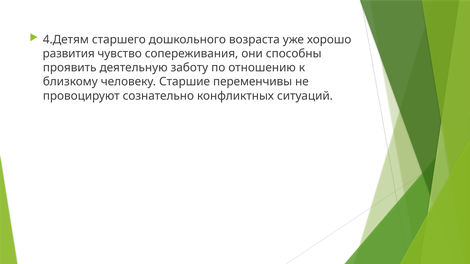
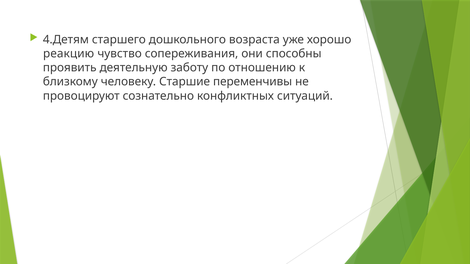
развития: развития -> реакцию (69, 54)
